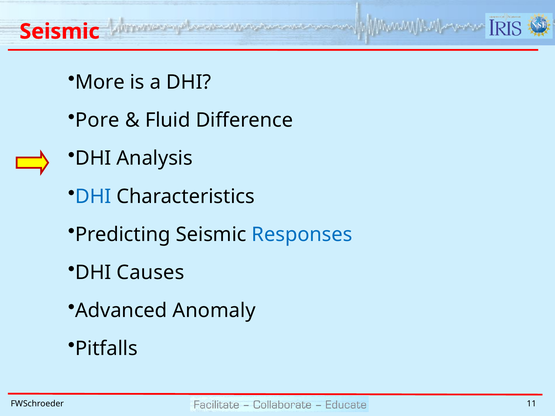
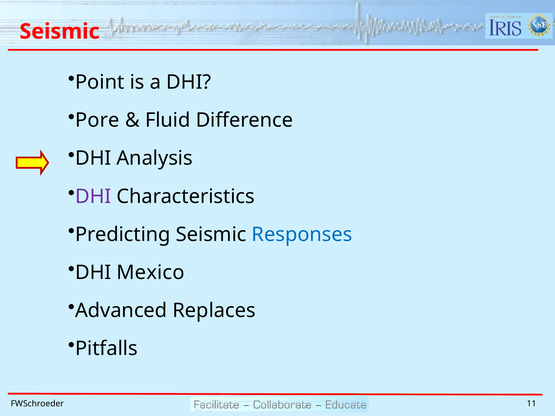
More: More -> Point (100, 82)
DHI colour: blue -> purple (93, 197)
Causes: Causes -> Mexico (151, 273)
Anomaly: Anomaly -> Replaces (214, 311)
